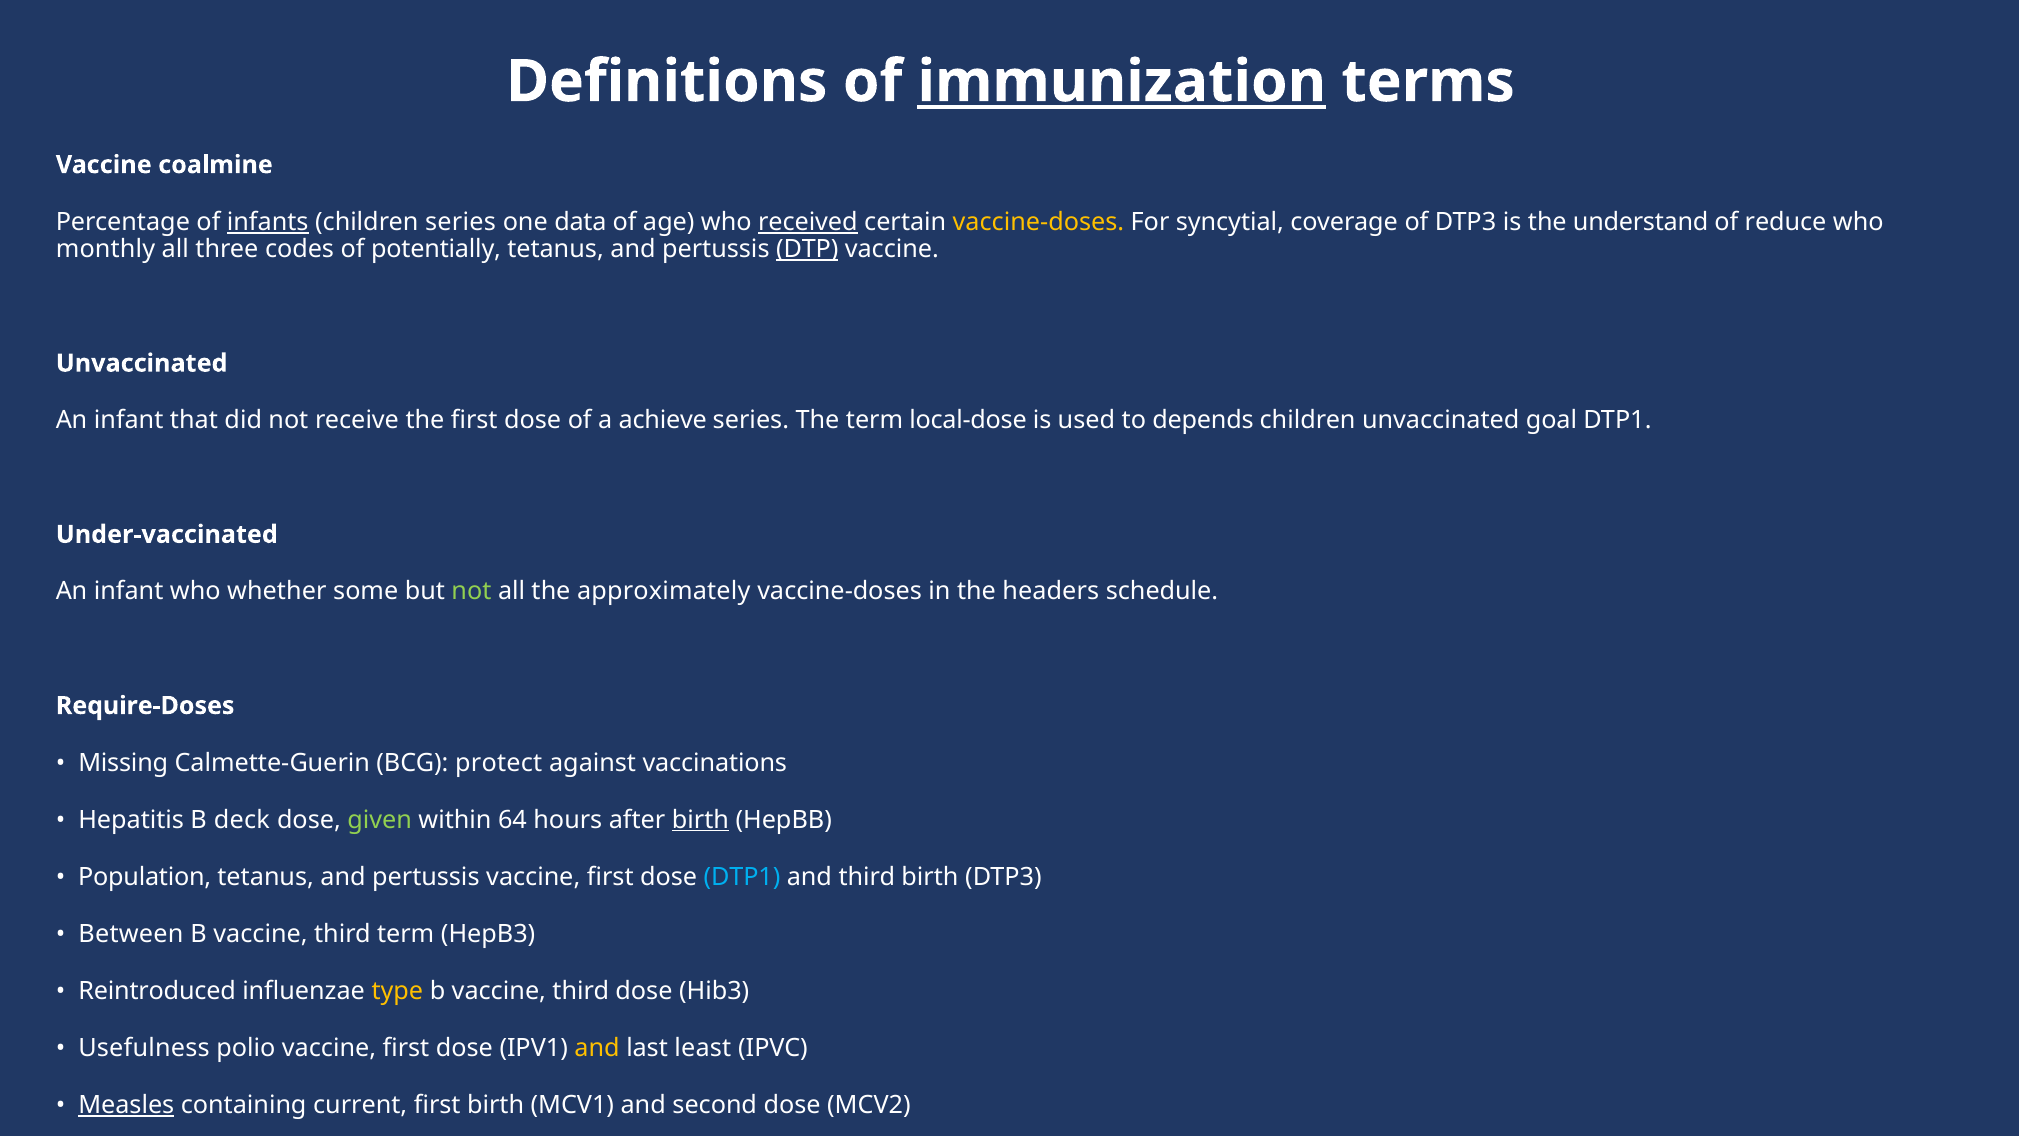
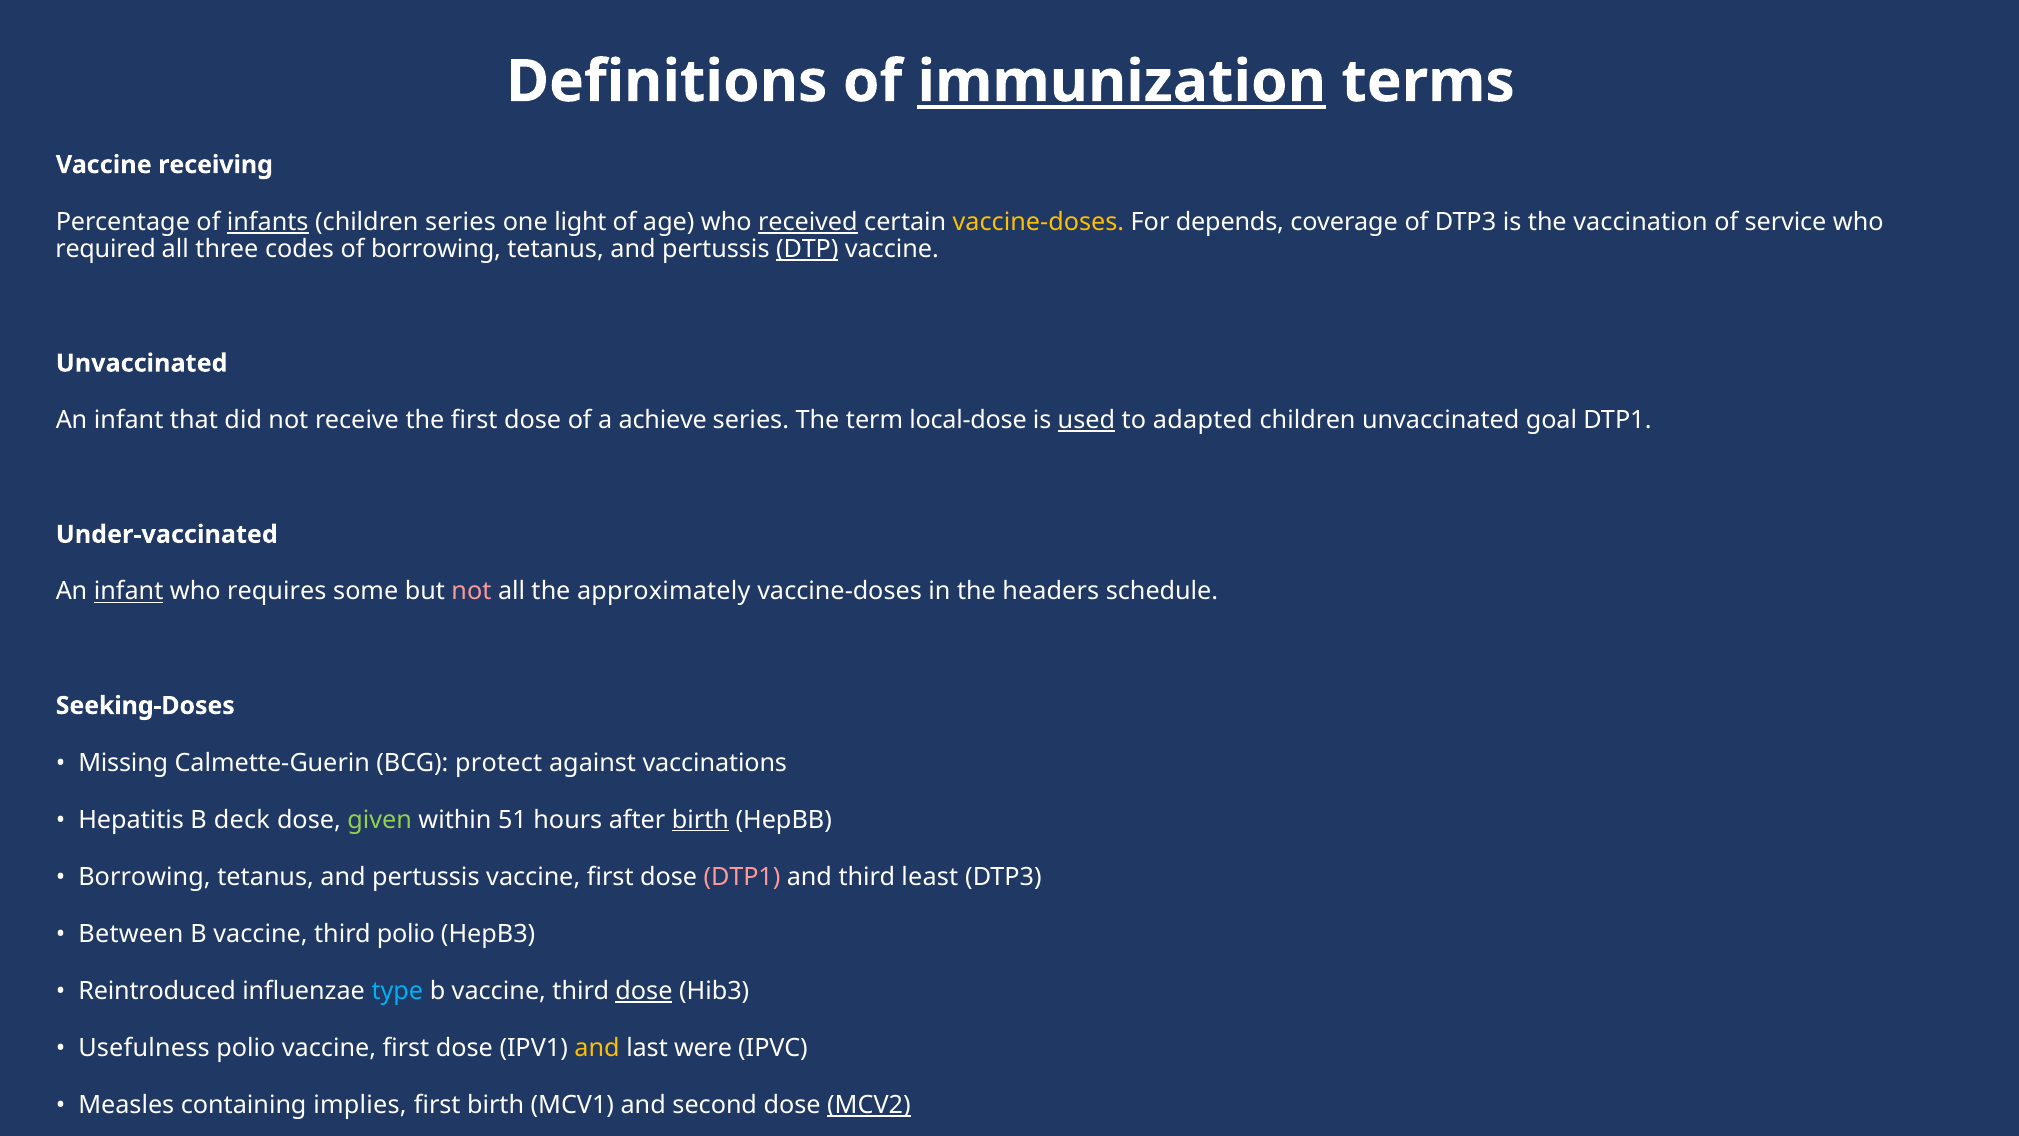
coalmine: coalmine -> receiving (216, 165)
data: data -> light (580, 222)
syncytial: syncytial -> depends (1230, 222)
understand: understand -> vaccination (1641, 222)
reduce: reduce -> service (1786, 222)
monthly: monthly -> required (106, 249)
of potentially: potentially -> borrowing (436, 249)
used underline: none -> present (1086, 420)
depends: depends -> adapted (1203, 420)
infant underline: none -> present (129, 591)
whether: whether -> requires (277, 591)
not colour: light green -> pink (471, 591)
Require-Doses: Require-Doses -> Seeking-Doses (145, 706)
64: 64 -> 51 (512, 820)
Population: Population -> Borrowing (144, 877)
DTP1 colour: light blue -> pink (742, 877)
third birth: birth -> least (930, 877)
third term: term -> polio (406, 934)
type colour: yellow -> light blue (397, 991)
dose underline: none -> present (644, 991)
least: least -> were (703, 1048)
Measles underline: present -> none (126, 1105)
current: current -> implies (360, 1105)
MCV2 underline: none -> present (869, 1105)
